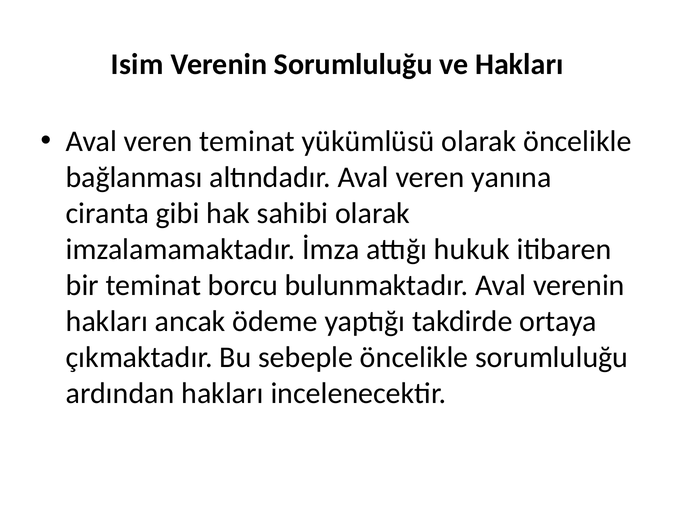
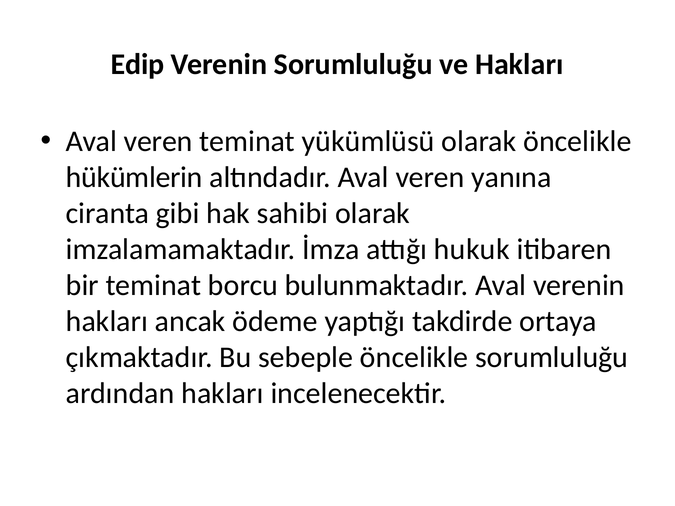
Isim: Isim -> Edip (137, 65)
bağlanması: bağlanması -> hükümlerin (134, 178)
